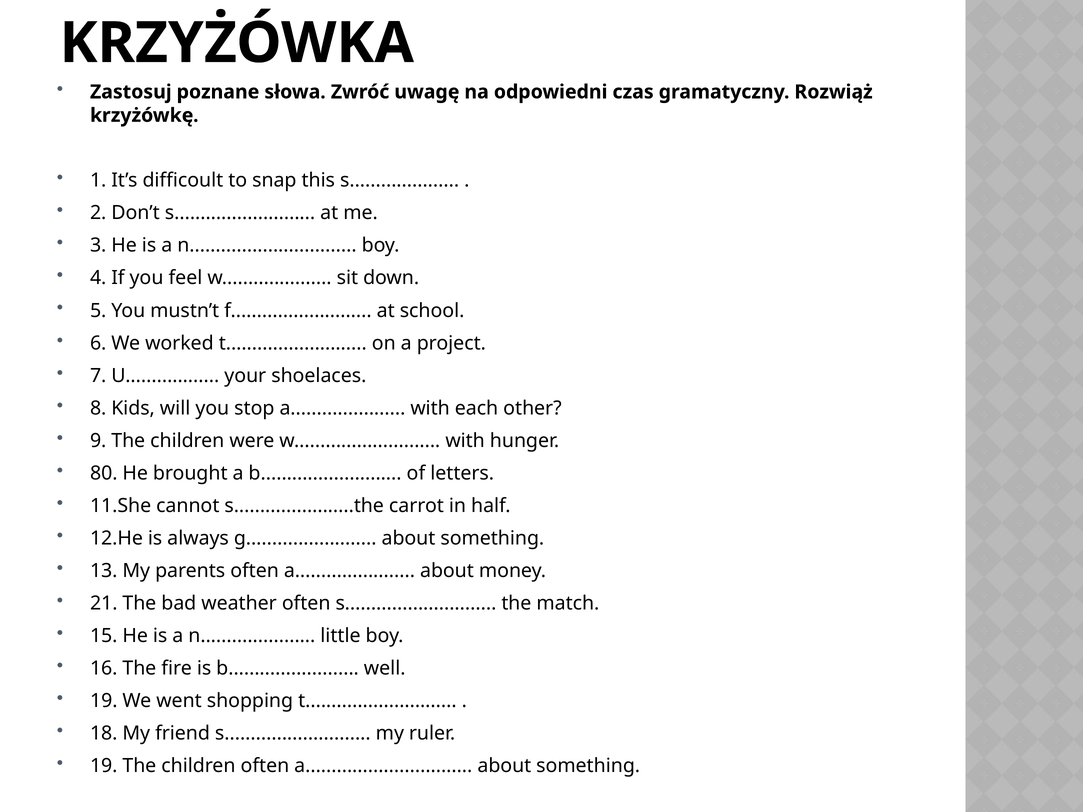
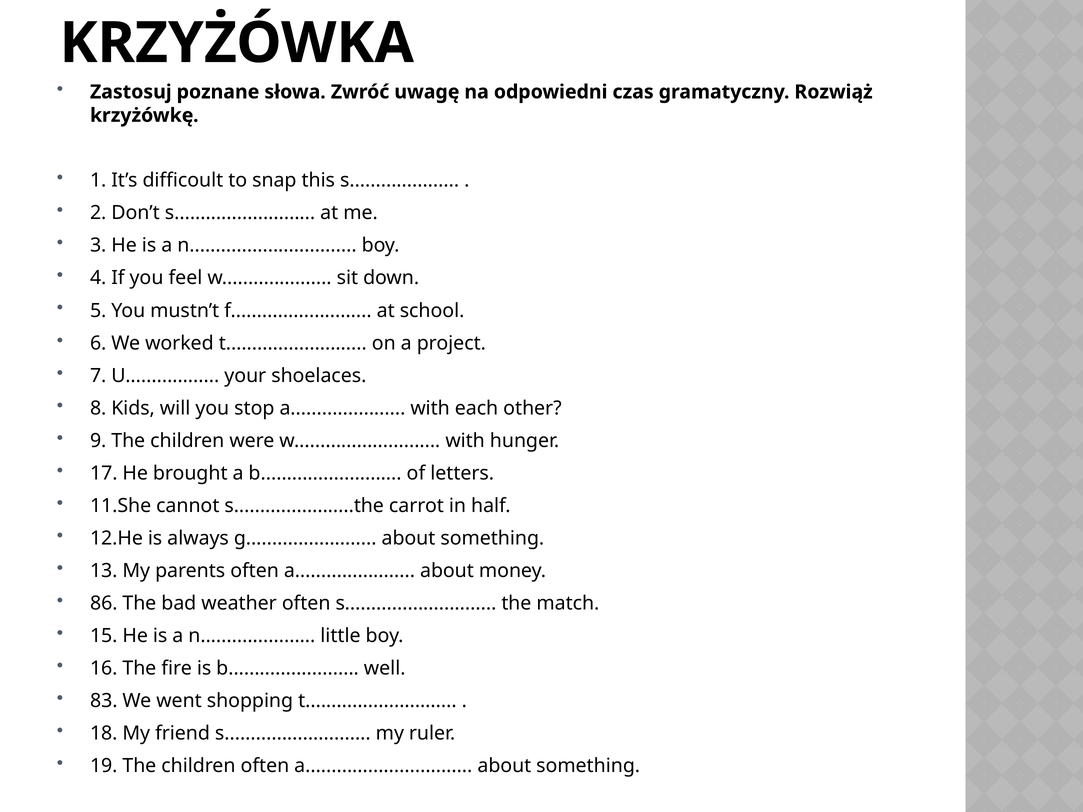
80: 80 -> 17 (104, 473)
21: 21 -> 86 (104, 603)
19: 19 -> 83 (104, 701)
